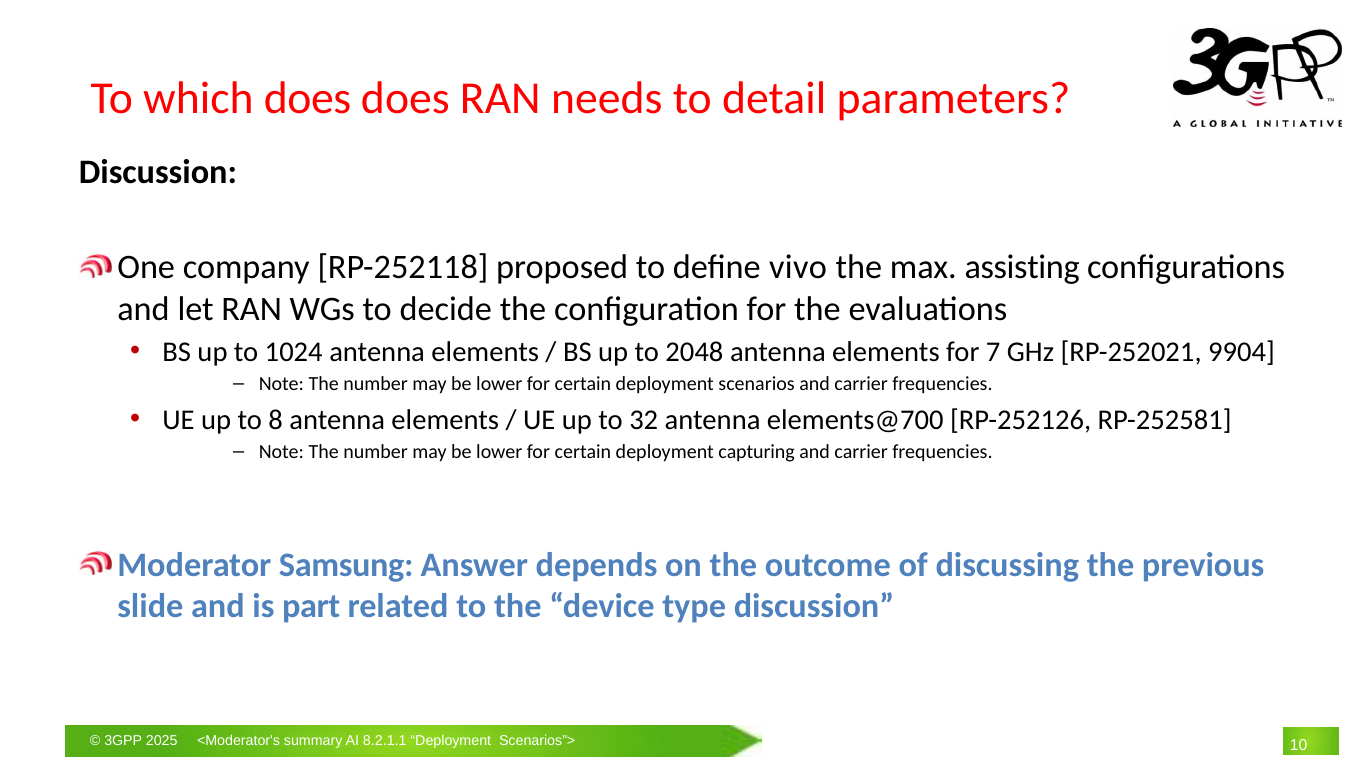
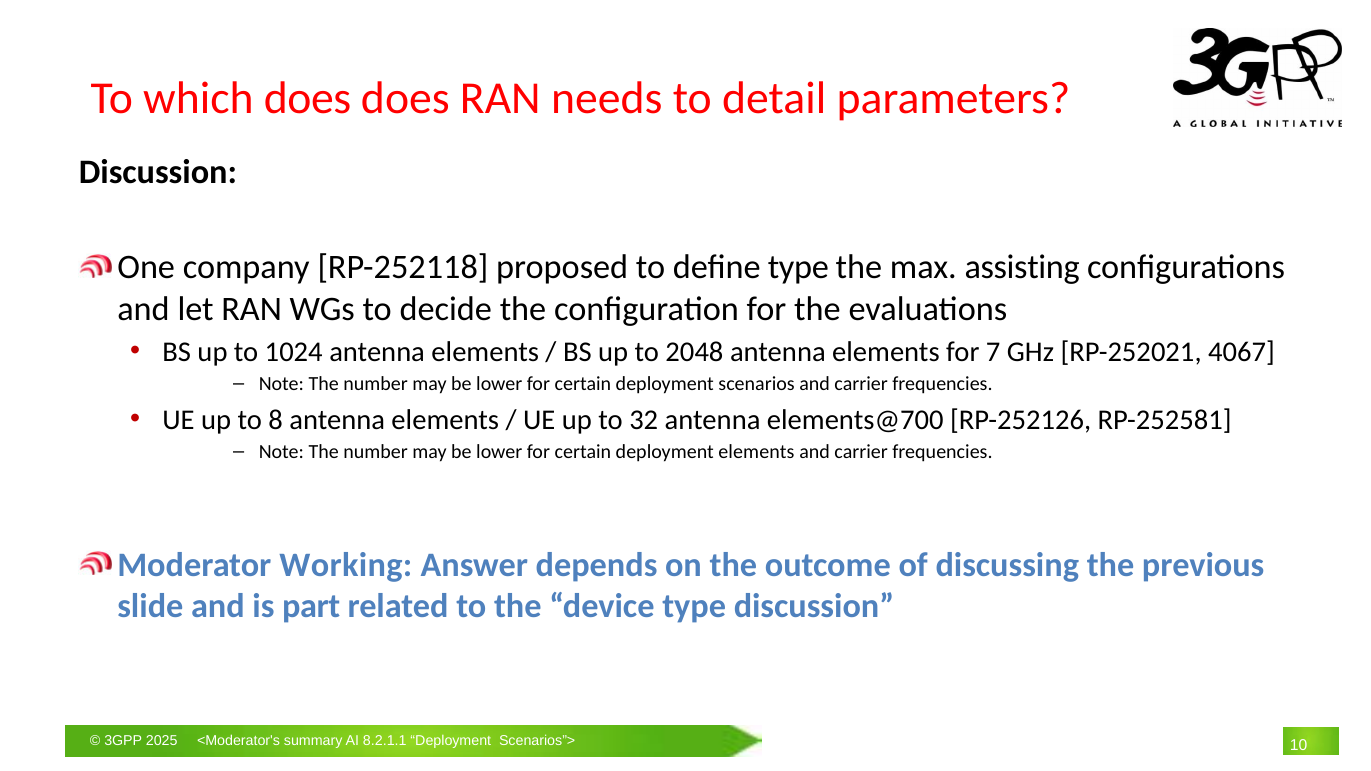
define vivo: vivo -> type (798, 268)
9904: 9904 -> 4067 (1241, 352)
deployment capturing: capturing -> elements (756, 452)
Samsung: Samsung -> Working (346, 565)
